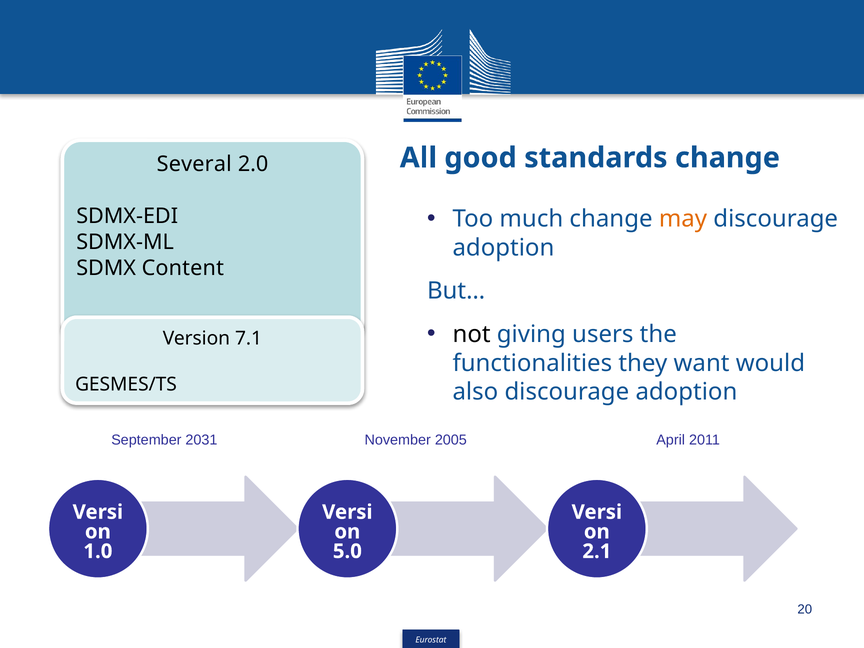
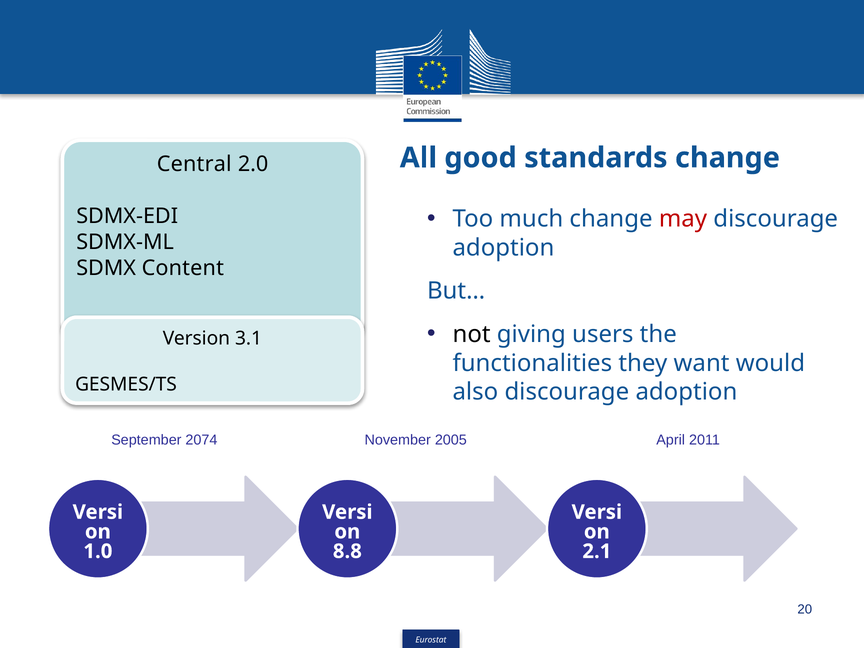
Several: Several -> Central (194, 164)
may colour: orange -> red (683, 219)
7.1: 7.1 -> 3.1 (249, 338)
2031: 2031 -> 2074 (201, 440)
5.0: 5.0 -> 8.8 (347, 551)
